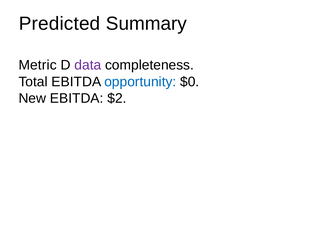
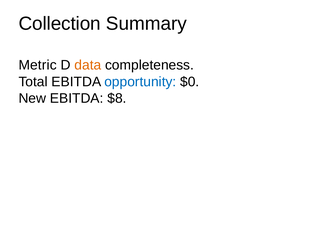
Predicted: Predicted -> Collection (60, 24)
data colour: purple -> orange (88, 65)
$2: $2 -> $8 (117, 98)
